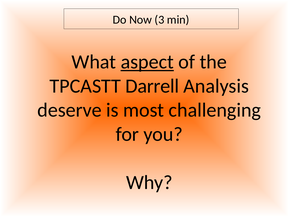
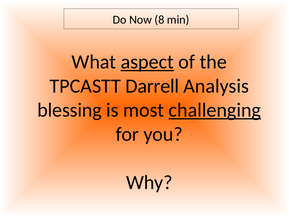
3: 3 -> 8 (159, 20)
deserve: deserve -> blessing (70, 110)
challenging underline: none -> present (215, 110)
